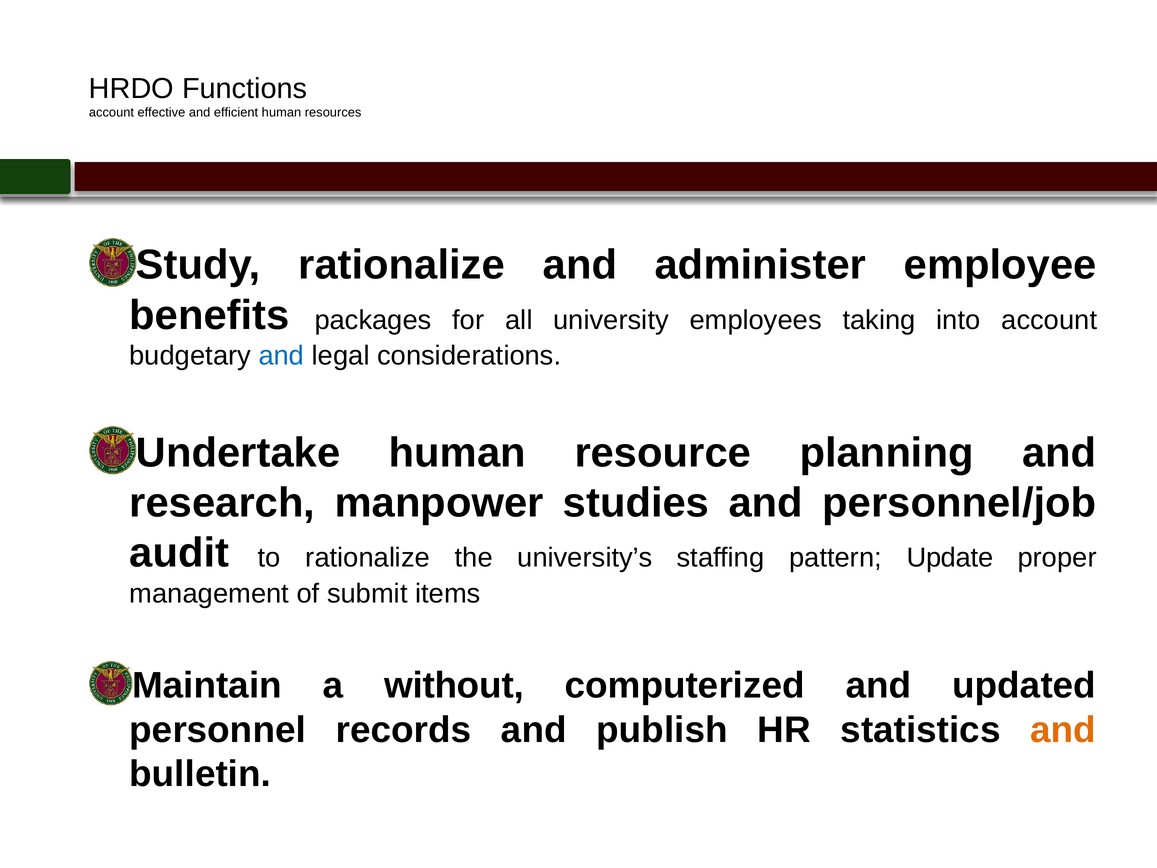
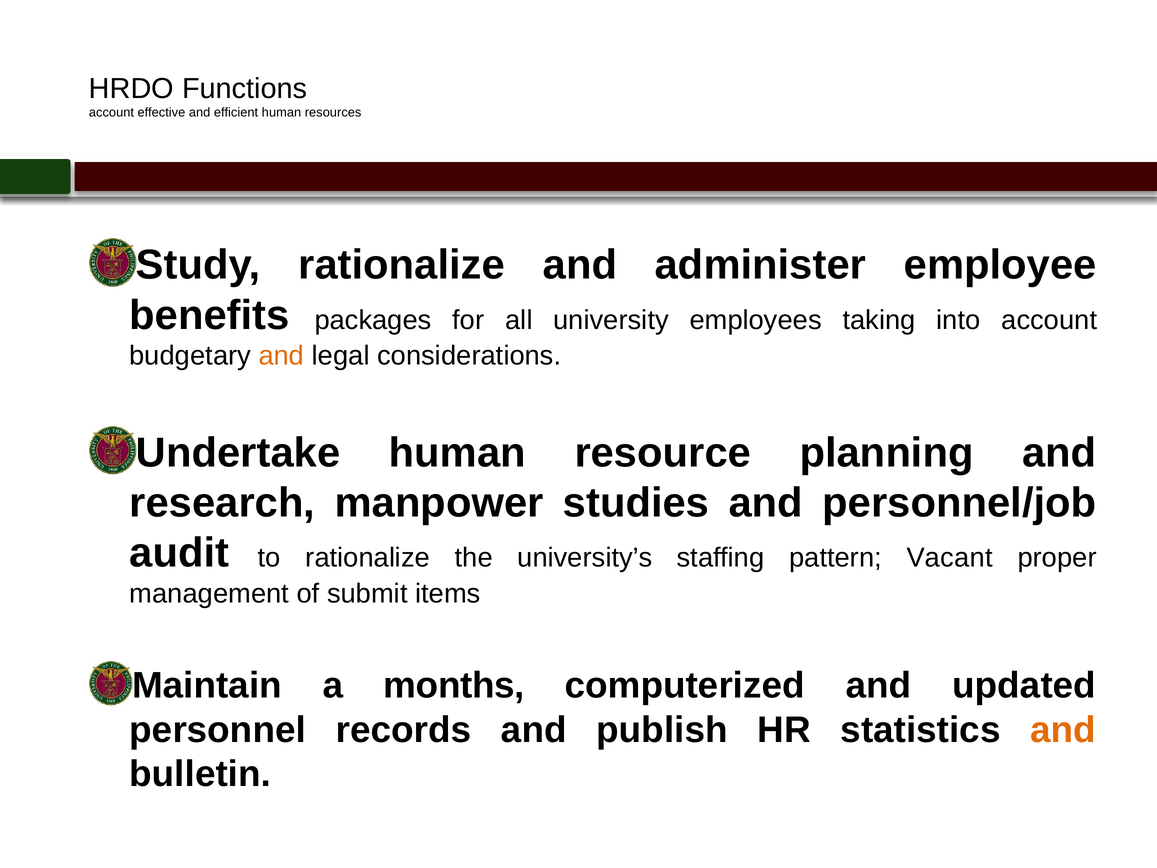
and colour: blue -> orange (281, 356)
Update: Update -> Vacant (950, 558)
without: without -> months (454, 685)
